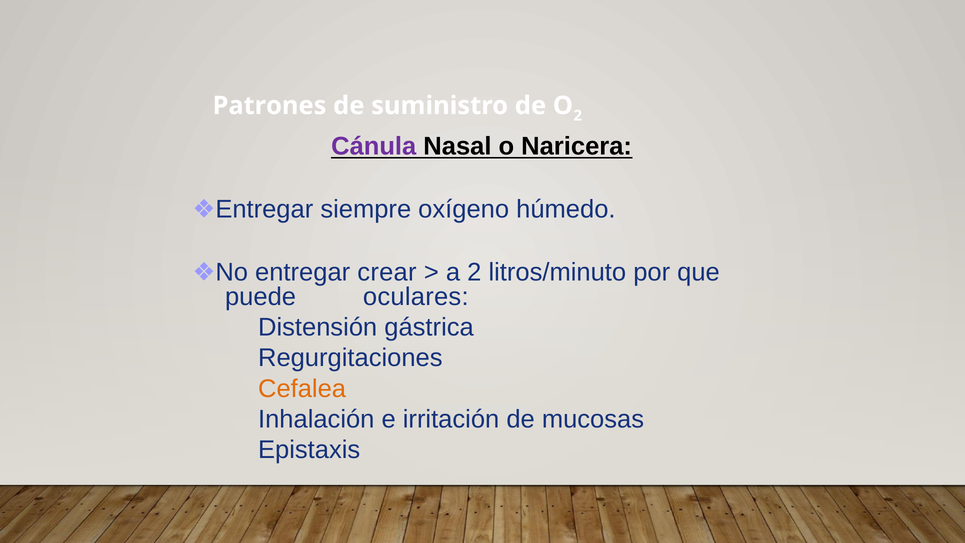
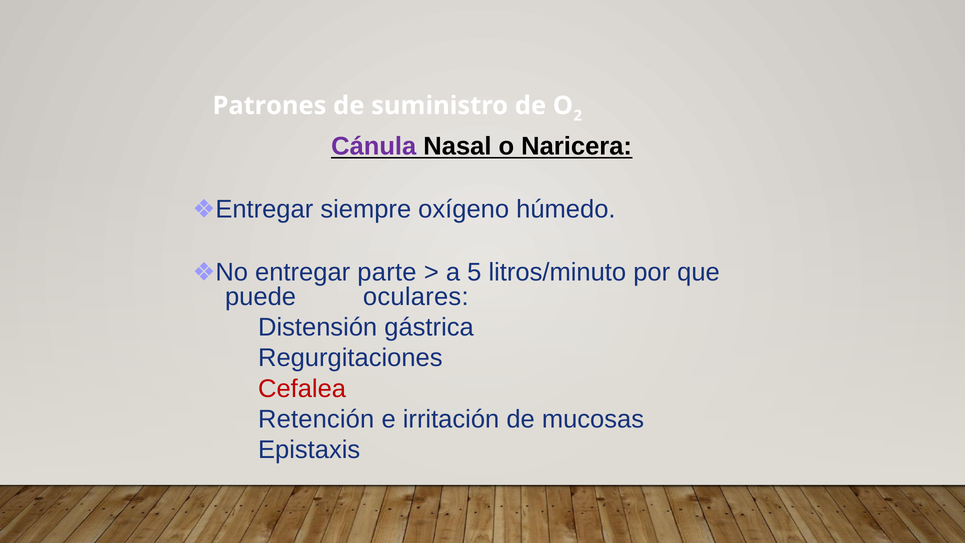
crear: crear -> parte (387, 272)
a 2: 2 -> 5 (474, 272)
Cefalea colour: orange -> red (302, 388)
Inhalación: Inhalación -> Retención (316, 419)
